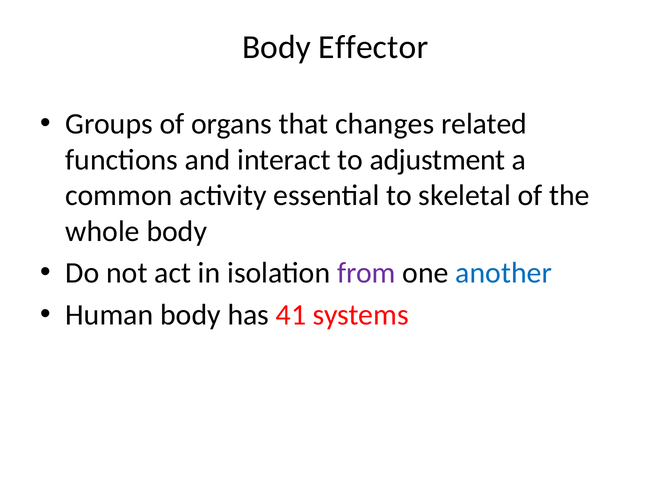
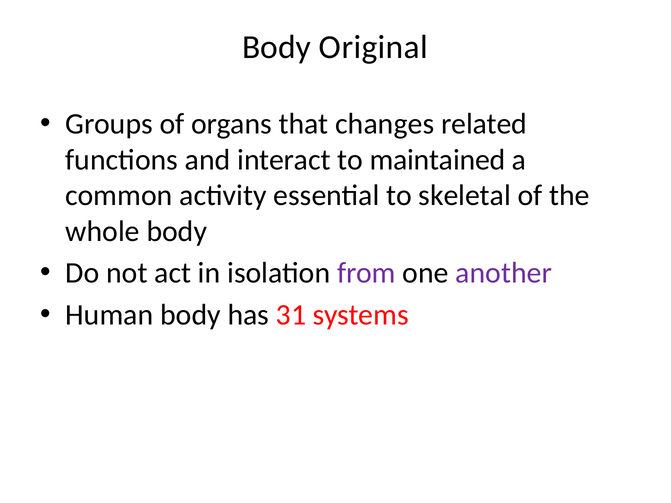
Effector: Effector -> Original (373, 47)
adjustment: adjustment -> maintained (437, 160)
another colour: blue -> purple (504, 273)
41: 41 -> 31 (291, 315)
